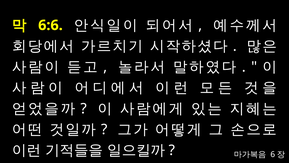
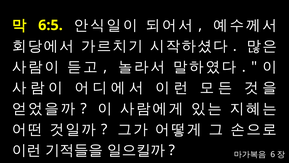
6:6: 6:6 -> 6:5 (50, 25)
